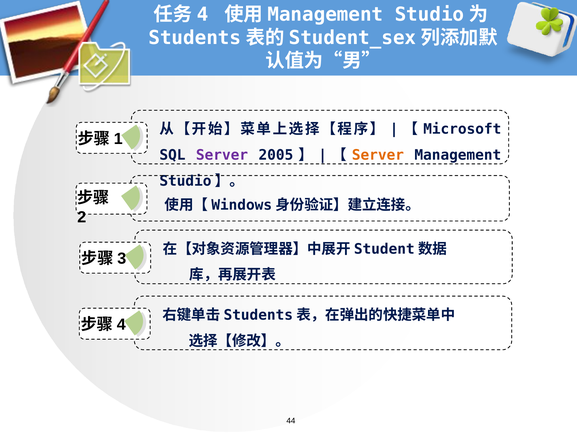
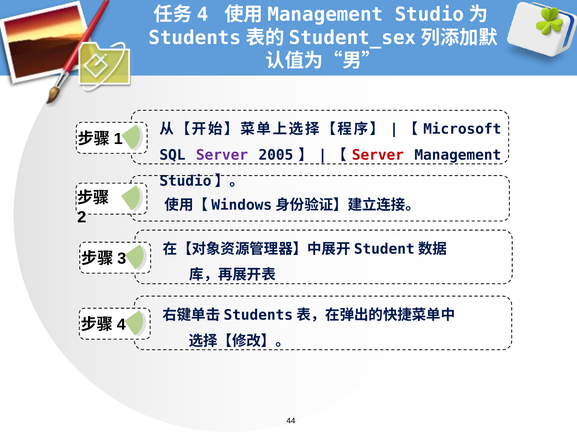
Server colour: orange -> red (378, 155)
